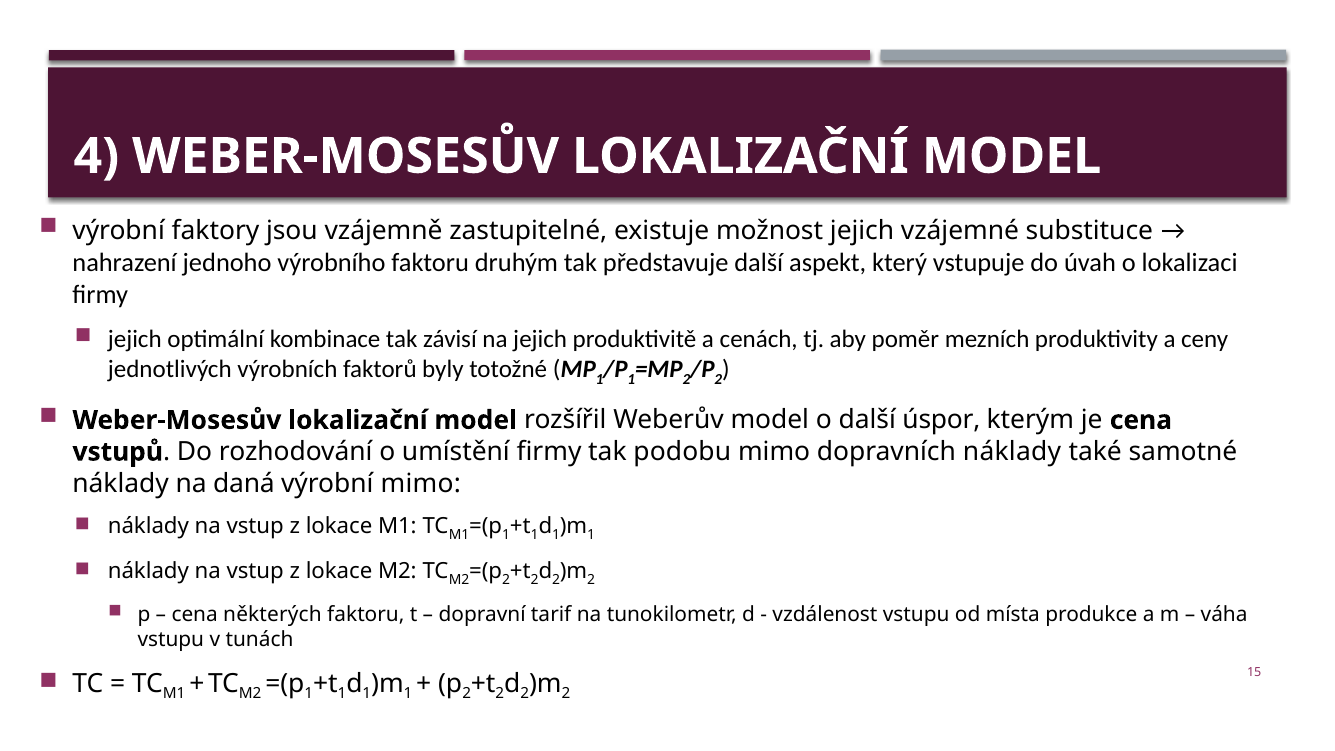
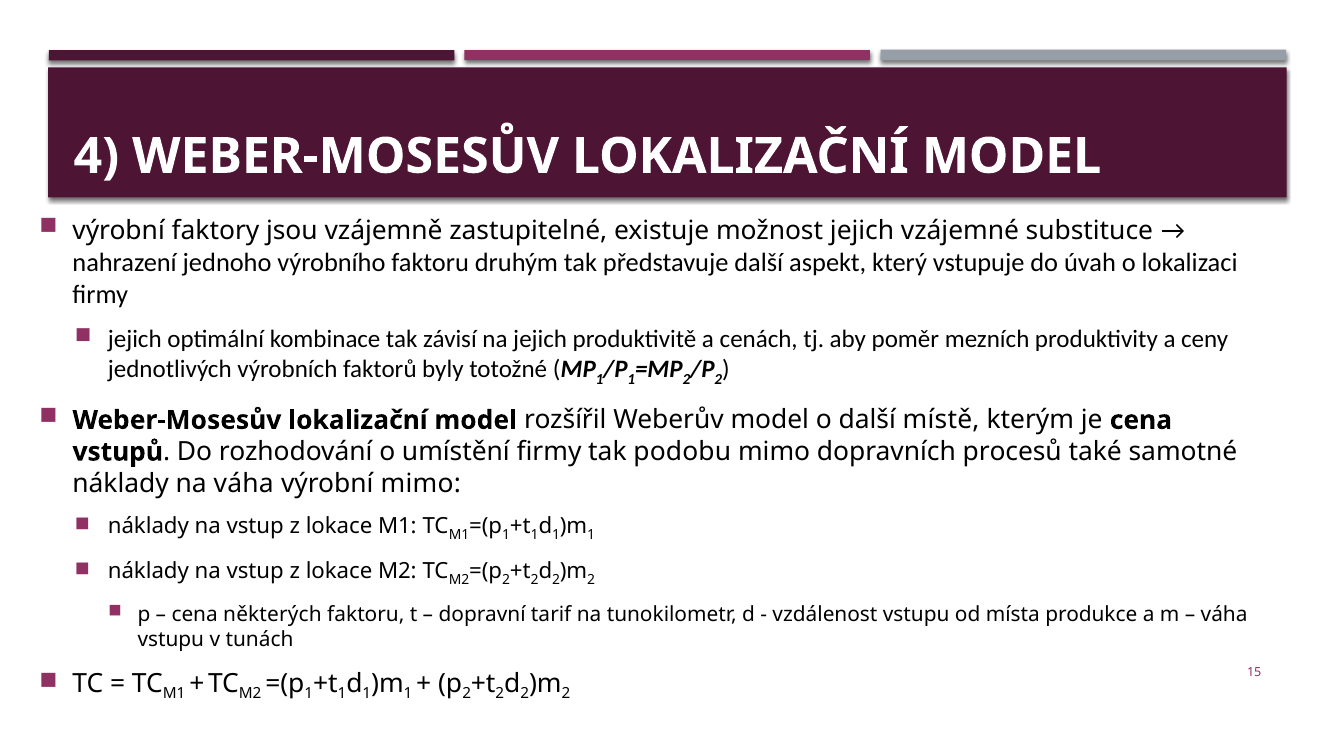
úspor: úspor -> místě (941, 420)
dopravních náklady: náklady -> procesů (1012, 452)
na daná: daná -> váha (244, 484)
